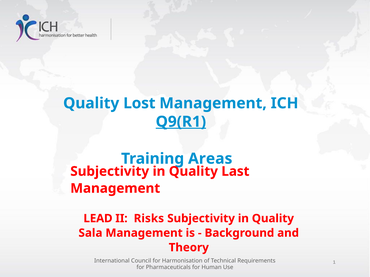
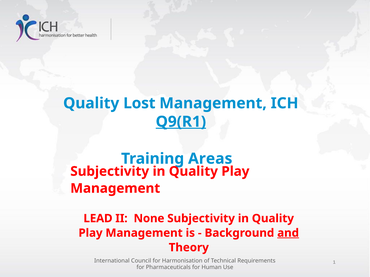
Last: Last -> Play (235, 172)
Risks: Risks -> None (149, 219)
Sala: Sala -> Play (91, 233)
and underline: none -> present (288, 233)
